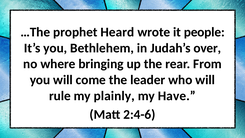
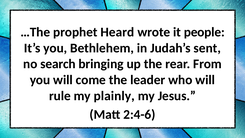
over: over -> sent (207, 48)
where: where -> search (58, 64)
Have: Have -> Jesus (177, 96)
